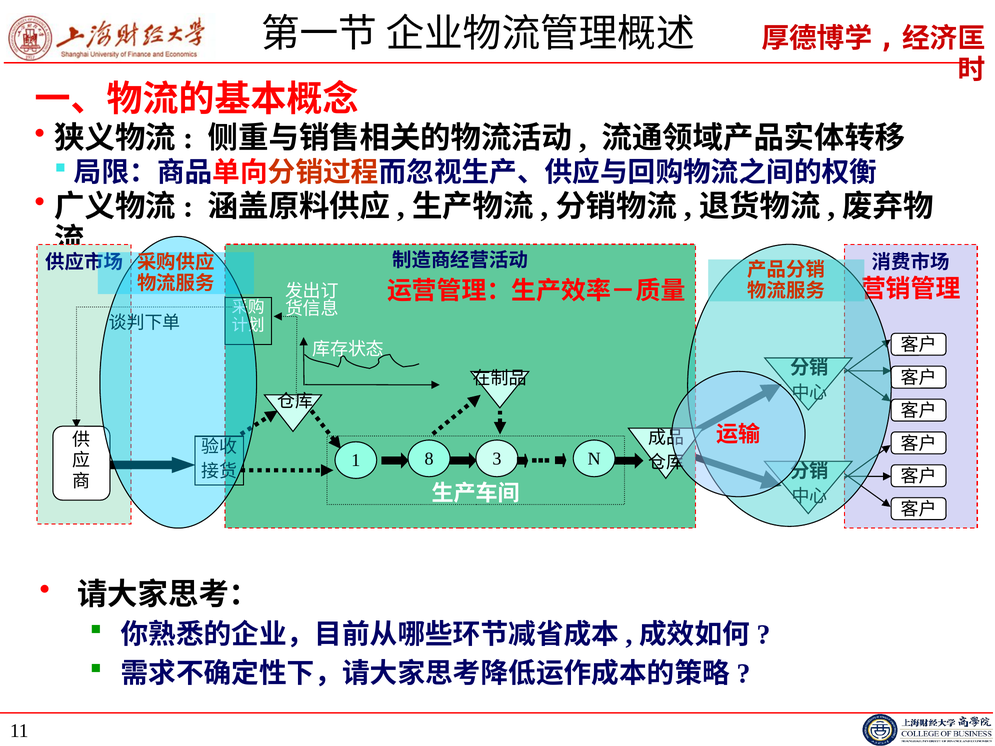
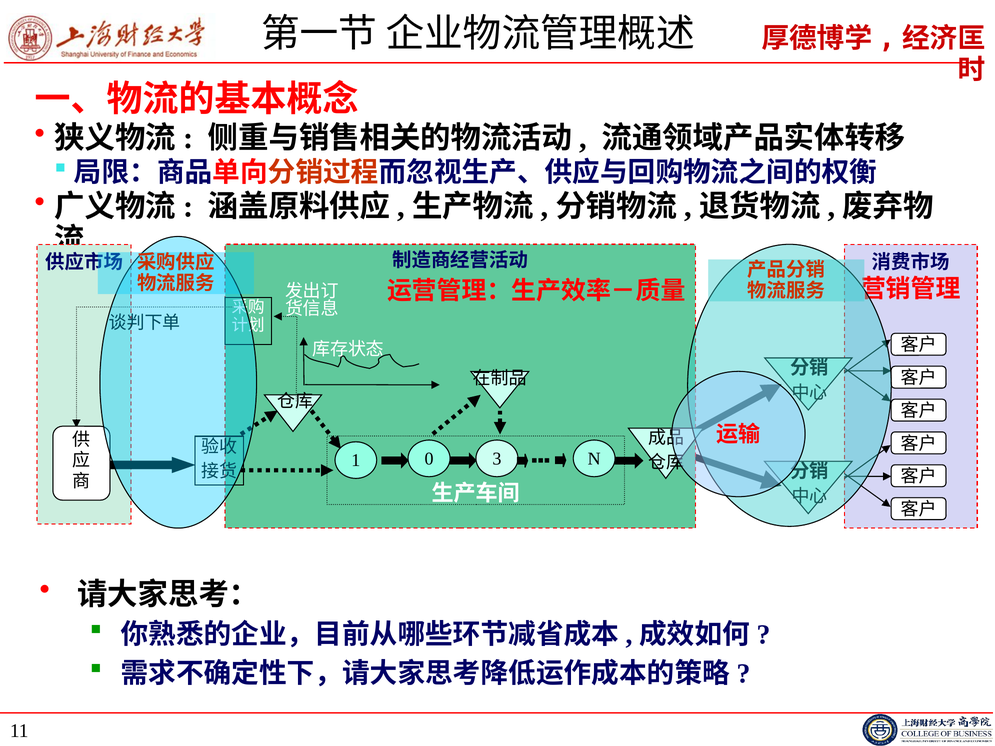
8: 8 -> 0 (429, 459)
